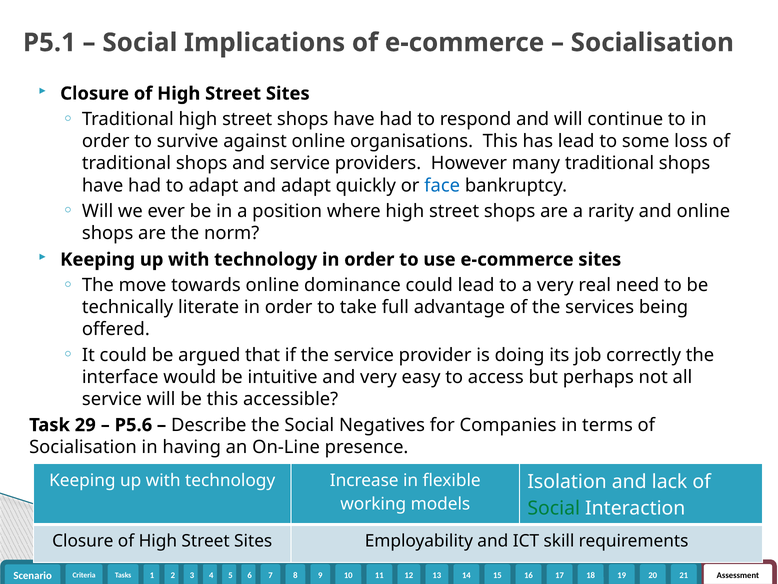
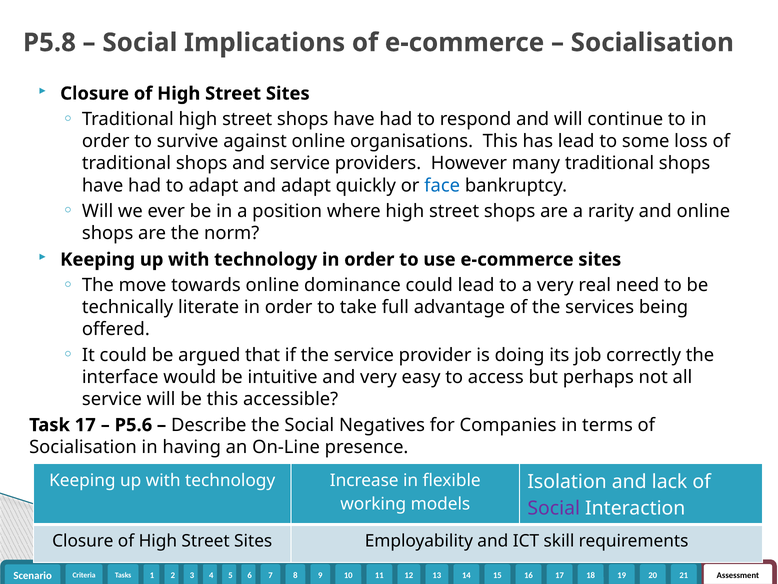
P5.1: P5.1 -> P5.8 (49, 43)
Task 29: 29 -> 17 (85, 425)
Social colour: green -> purple (554, 508)
